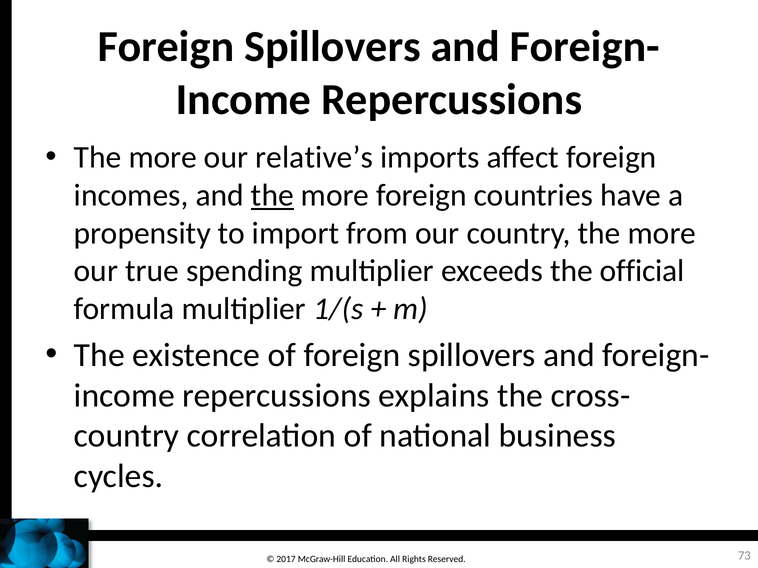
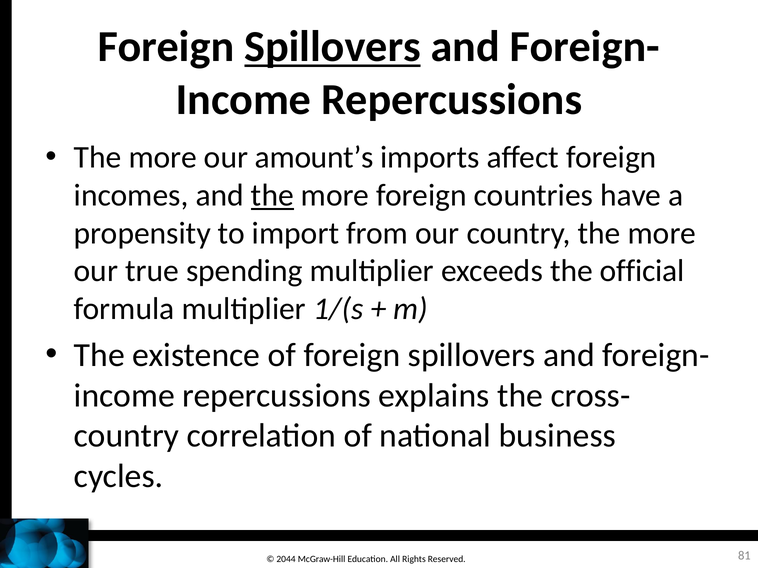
Spillovers underline: none -> present (333, 47)
relative’s: relative’s -> amount’s (314, 158)
2017: 2017 -> 2044 (286, 560)
73: 73 -> 81 (744, 556)
